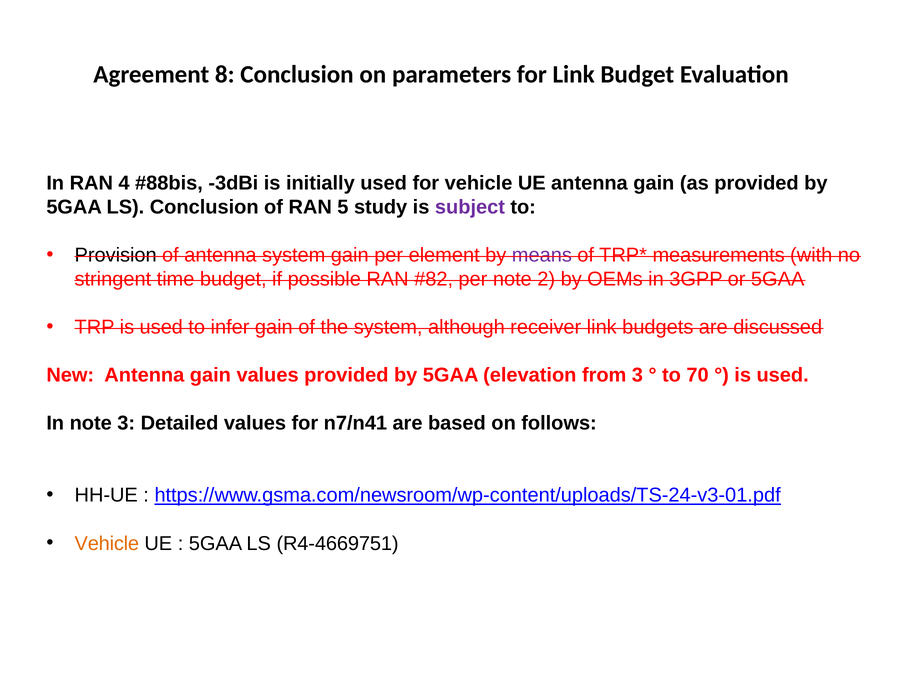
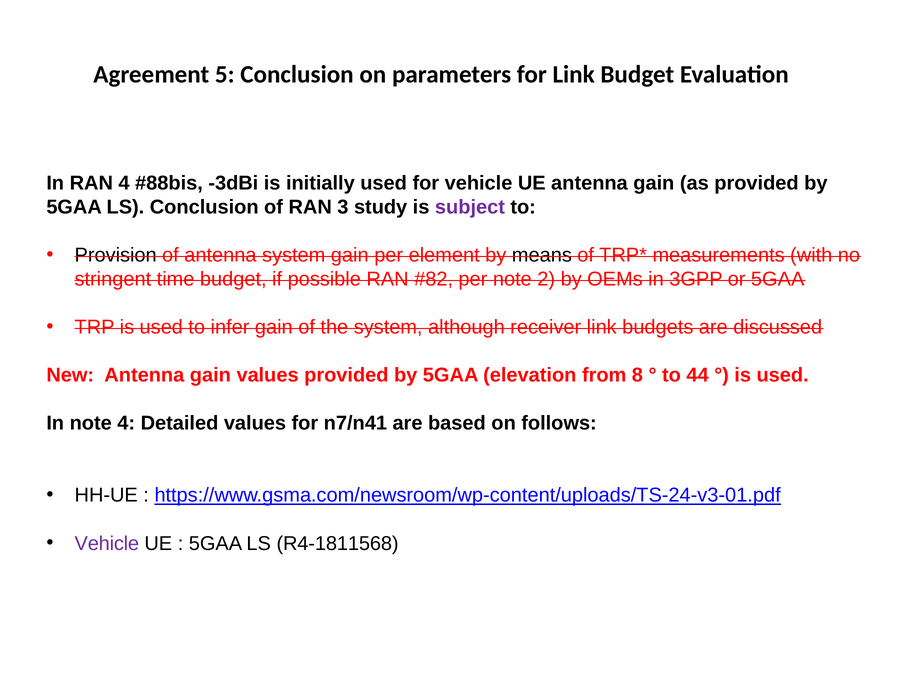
8: 8 -> 5 (225, 75)
5: 5 -> 3 (343, 207)
means colour: purple -> black (542, 255)
from 3: 3 -> 8 (637, 376)
70: 70 -> 44 (698, 376)
note 3: 3 -> 4 (126, 424)
Vehicle colour: orange -> purple (107, 544)
R4-4669751: R4-4669751 -> R4-1811568 (338, 544)
